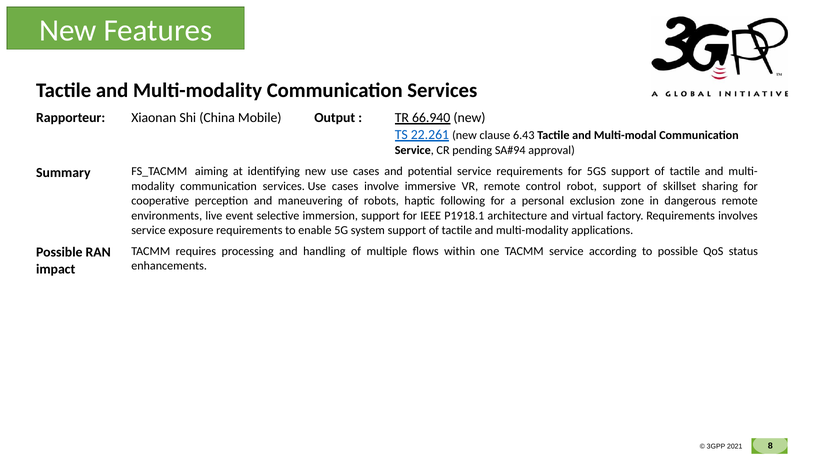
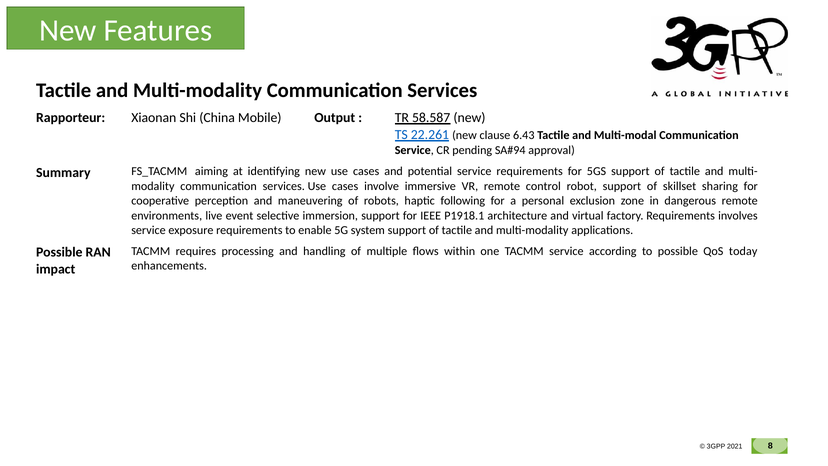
66.940: 66.940 -> 58.587 (431, 118)
status: status -> today (743, 251)
